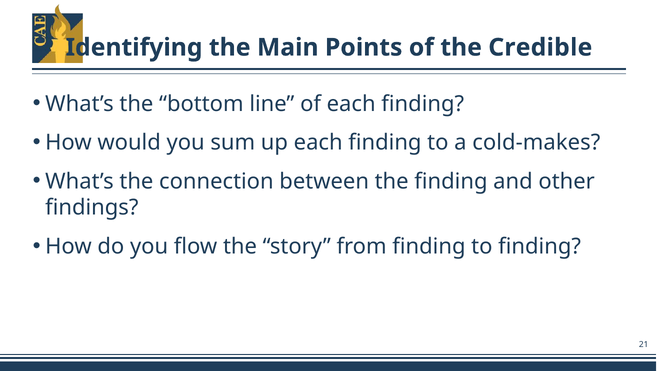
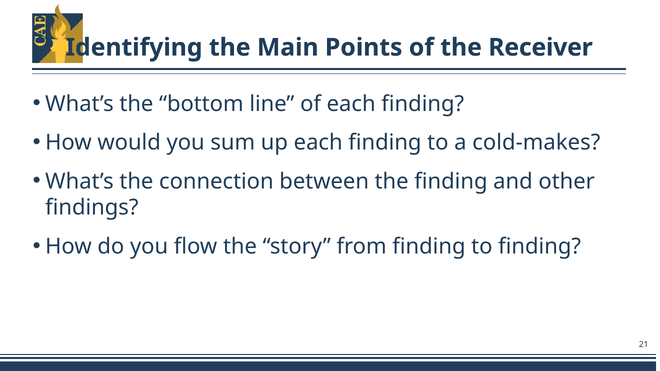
Credible: Credible -> Receiver (541, 47)
